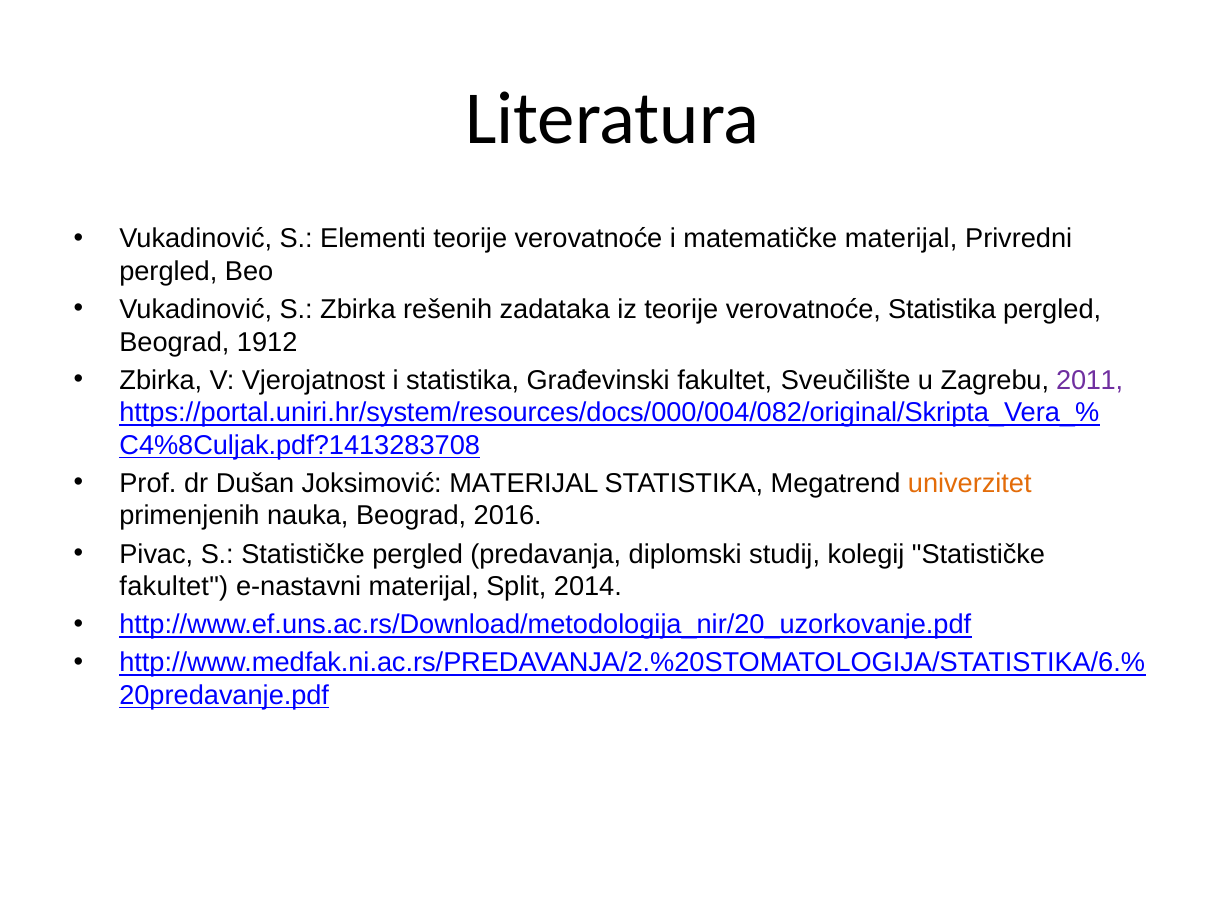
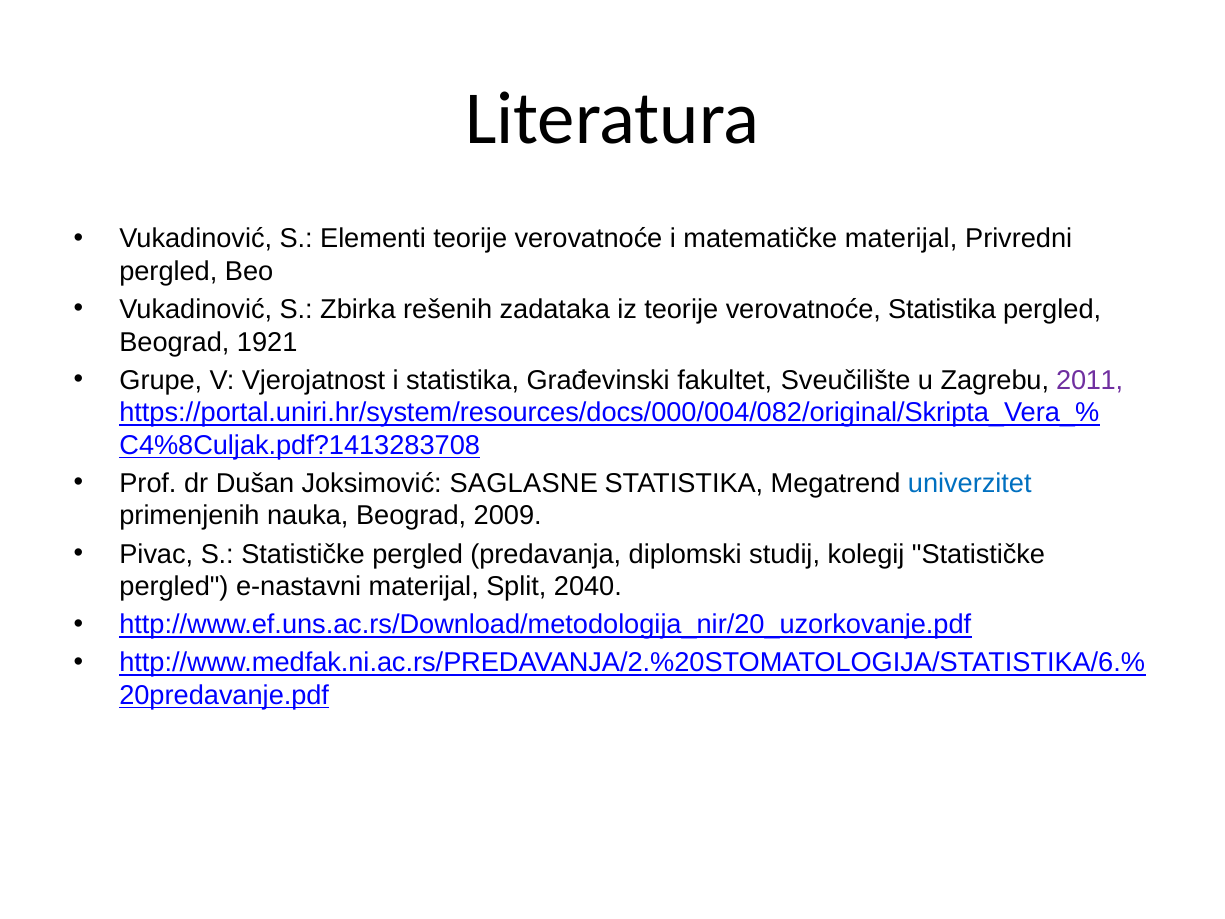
1912: 1912 -> 1921 (267, 342)
Zbirka: Zbirka -> Grupe (161, 380)
Joksimović MATERIJAL: MATERIJAL -> SAGLASNE (524, 483)
univerzitet colour: orange -> blue (970, 483)
2016: 2016 -> 2009 (508, 516)
fakultet: fakultet -> pergled (174, 586)
2014: 2014 -> 2040 (588, 586)
